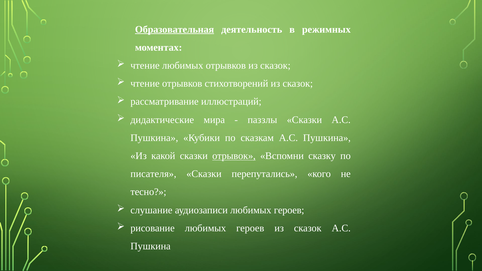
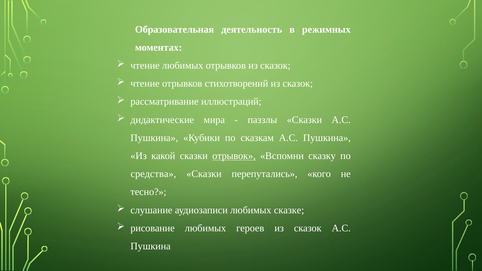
Образовательная underline: present -> none (175, 29)
писателя: писателя -> средства (153, 174)
аудиозаписи любимых героев: героев -> сказке (289, 210)
